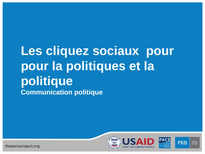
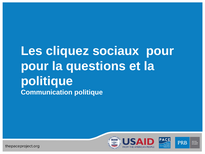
politiques: politiques -> questions (96, 66)
